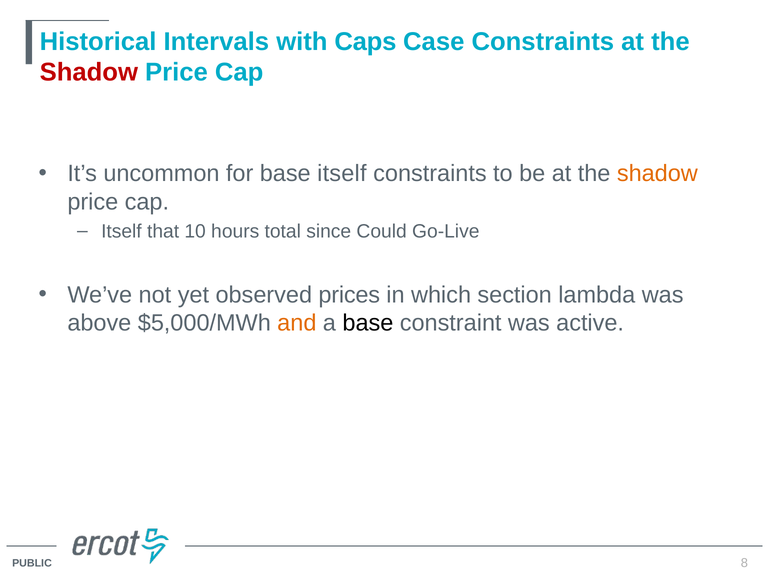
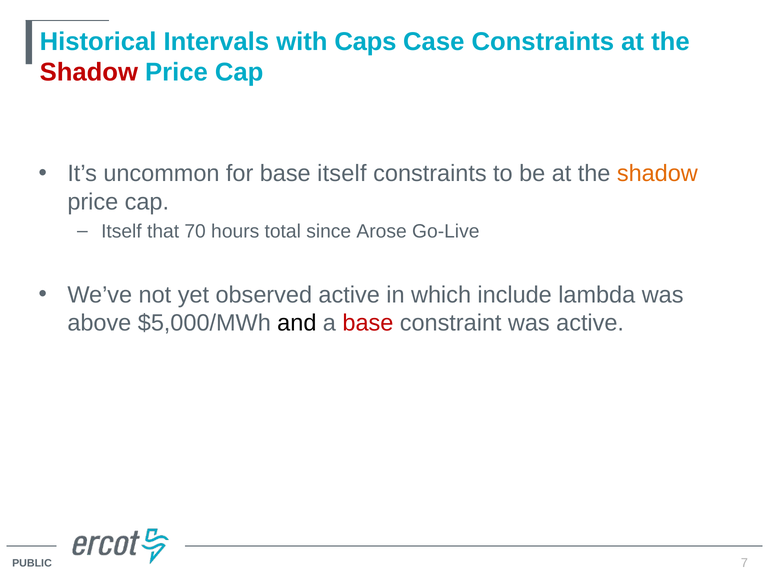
10: 10 -> 70 (195, 231)
Could: Could -> Arose (382, 231)
observed prices: prices -> active (349, 295)
section: section -> include (515, 295)
and colour: orange -> black (297, 323)
base colour: black -> red (368, 323)
8: 8 -> 7 (744, 562)
